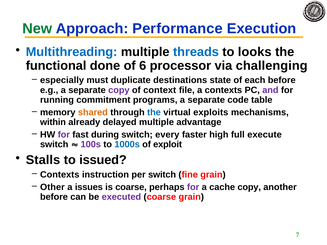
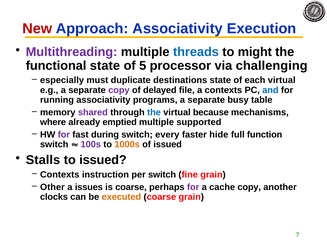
New colour: green -> red (37, 29)
Approach Performance: Performance -> Associativity (178, 29)
Multithreading colour: blue -> purple (72, 52)
looks: looks -> might (255, 52)
functional done: done -> state (105, 66)
6: 6 -> 5 (143, 66)
each before: before -> virtual (282, 80)
context: context -> delayed (160, 90)
and colour: purple -> blue (270, 90)
running commitment: commitment -> associativity (103, 100)
code: code -> busy (238, 100)
shared colour: orange -> purple (93, 112)
exploits: exploits -> because (211, 112)
within: within -> where (53, 122)
delayed: delayed -> emptied (120, 122)
advantage: advantage -> supported (199, 122)
high: high -> hide (219, 135)
execute: execute -> function (265, 135)
1000s colour: blue -> orange (127, 145)
of exploit: exploit -> issued (168, 145)
before: before -> clocks (54, 197)
executed colour: purple -> orange (121, 197)
